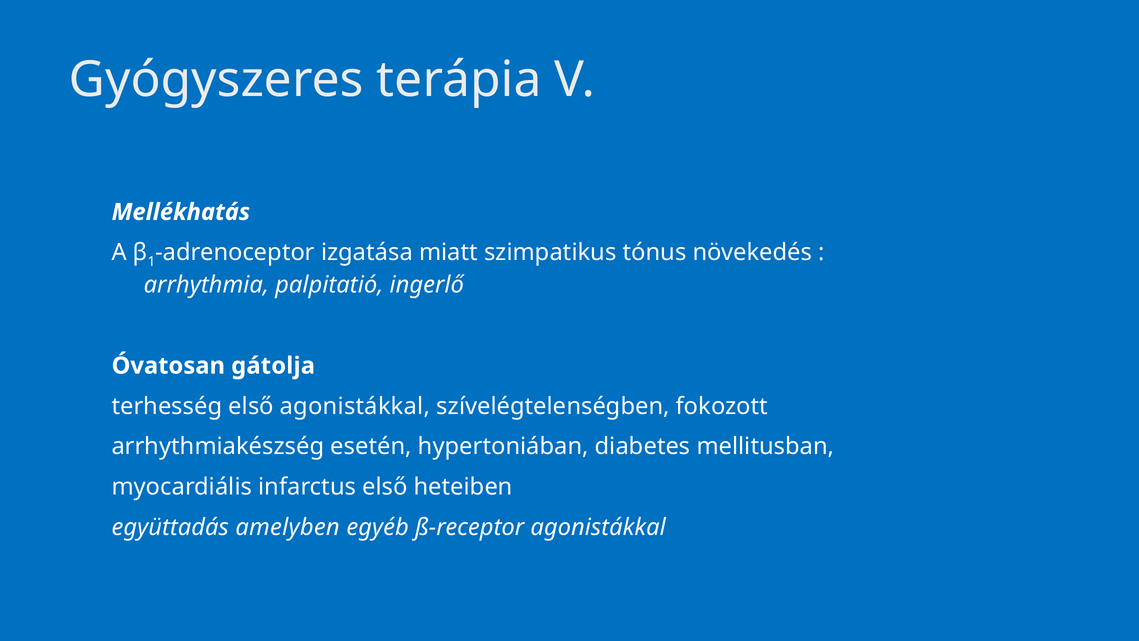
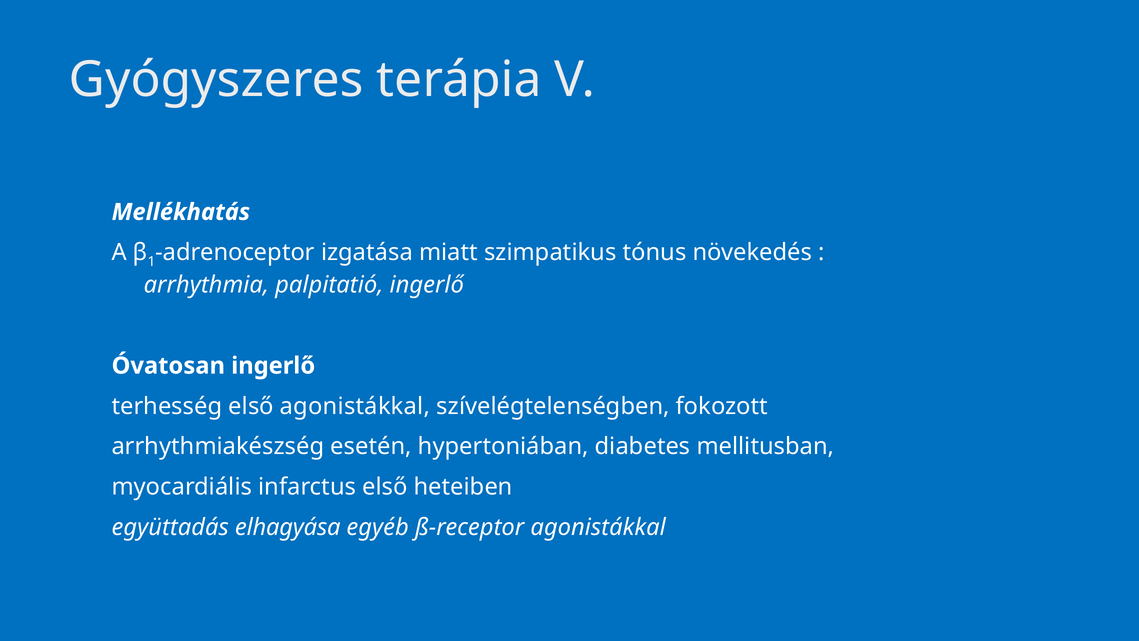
Óvatosan gátolja: gátolja -> ingerlő (273, 366)
amelyben: amelyben -> elhagyása (288, 527)
